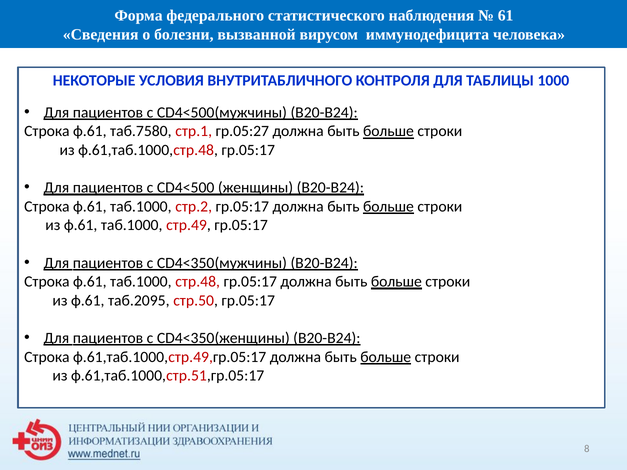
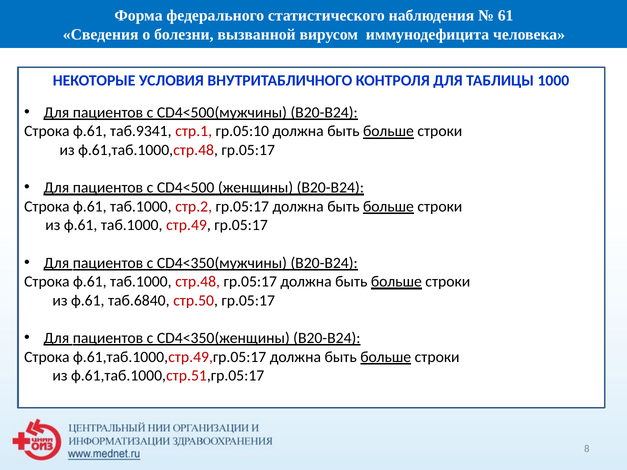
таб.7580: таб.7580 -> таб.9341 (141, 131)
гр.05:27: гр.05:27 -> гр.05:10 (242, 131)
таб.2095: таб.2095 -> таб.6840 (139, 301)
